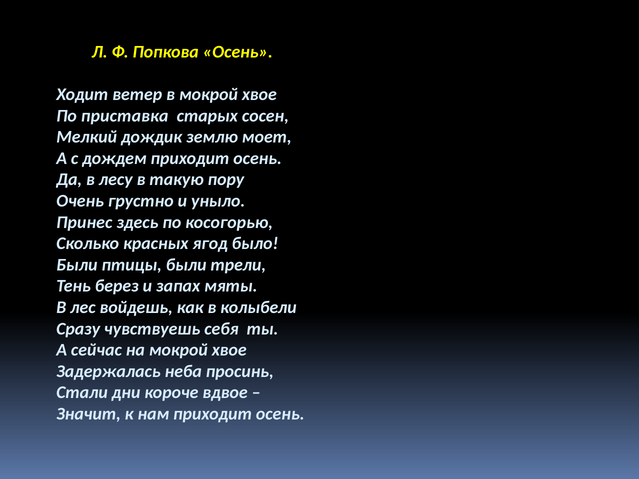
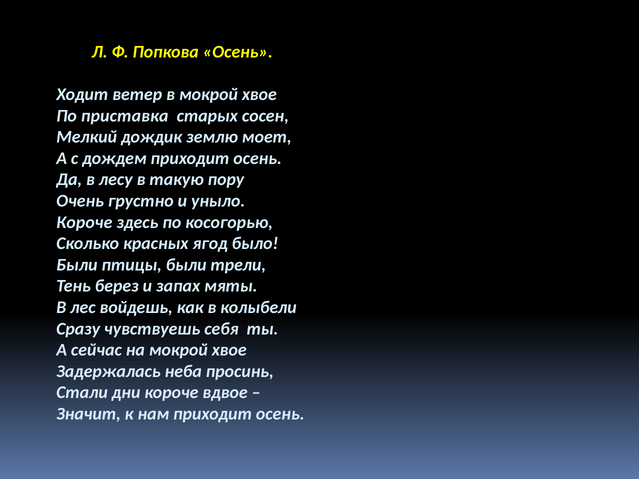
Принес: Принес -> Короче (84, 222)
